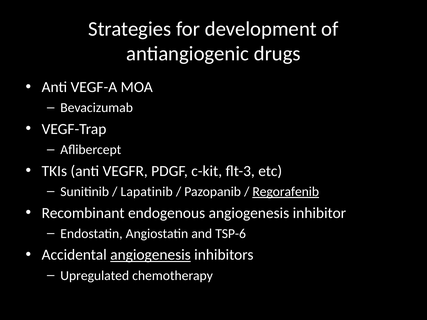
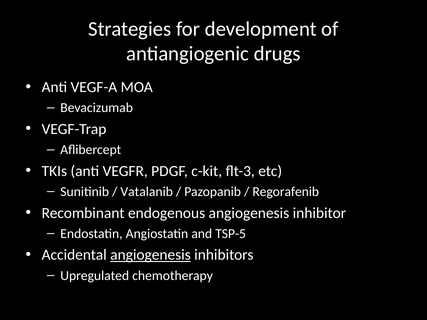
Lapatinib: Lapatinib -> Vatalanib (147, 192)
Regorafenib underline: present -> none (286, 192)
TSP-6: TSP-6 -> TSP-5 (231, 234)
